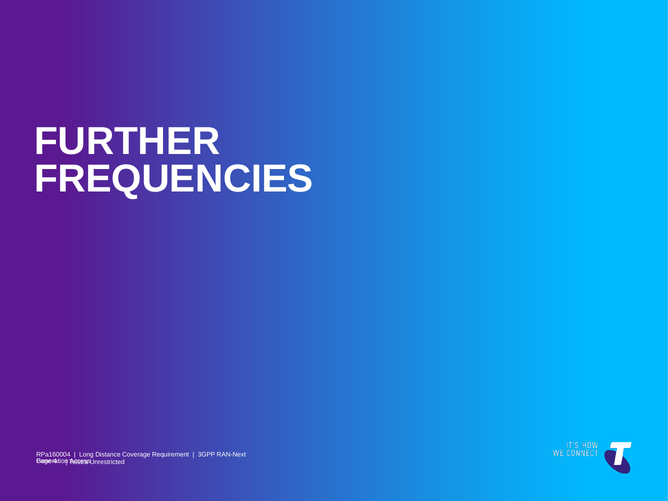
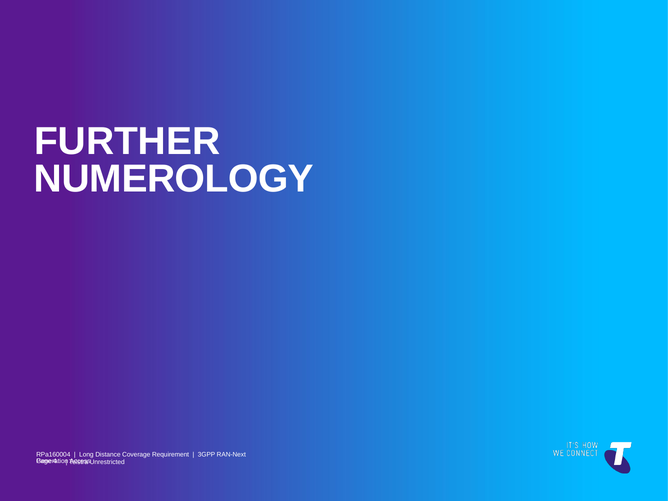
FREQUENCIES: FREQUENCIES -> NUMEROLOGY (174, 179)
